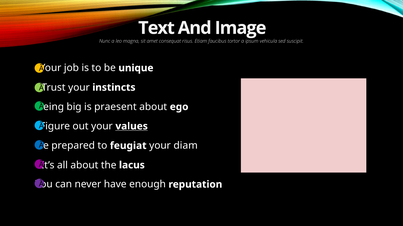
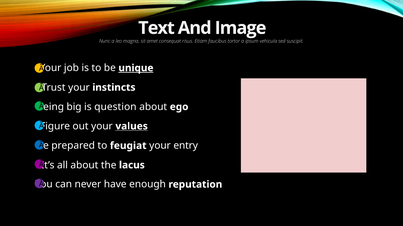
unique underline: none -> present (136, 68)
praesent: praesent -> question (115, 107)
diam: diam -> entry (186, 146)
